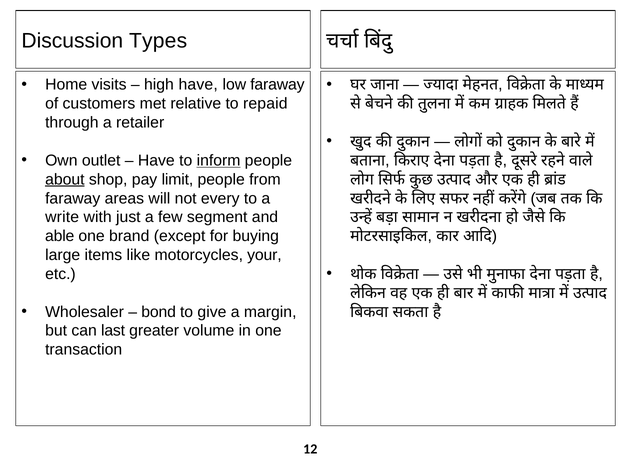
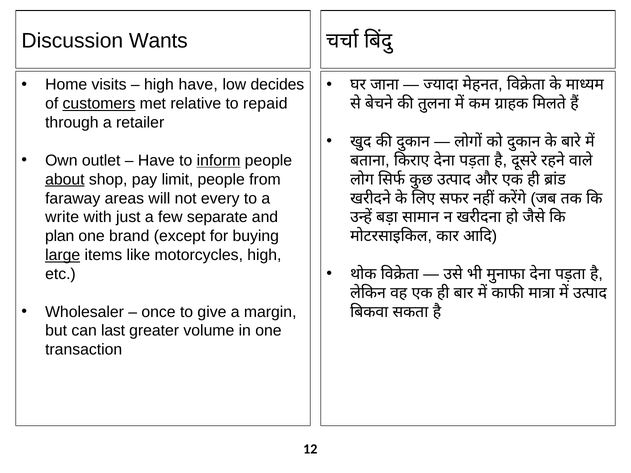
Types: Types -> Wants (158, 41)
low faraway: faraway -> decides (277, 85)
customers underline: none -> present (99, 104)
segment: segment -> separate (217, 217)
able: able -> plan (60, 236)
large underline: none -> present (63, 255)
motorcycles your: your -> high (264, 255)
bond: bond -> once (159, 312)
